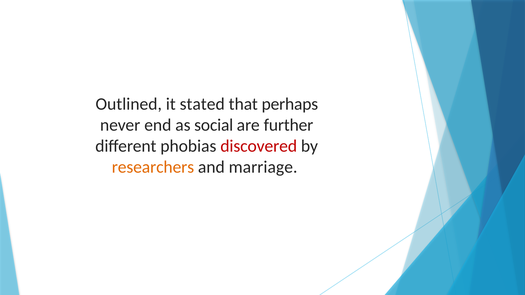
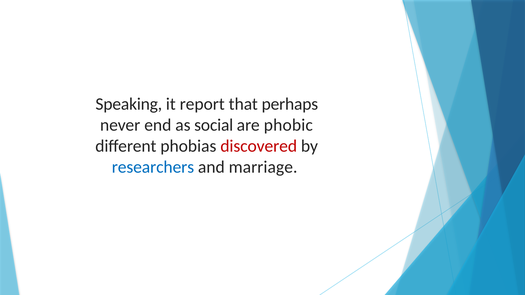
Outlined: Outlined -> Speaking (129, 104)
stated: stated -> report (202, 104)
further: further -> phobic (288, 125)
researchers colour: orange -> blue (153, 167)
